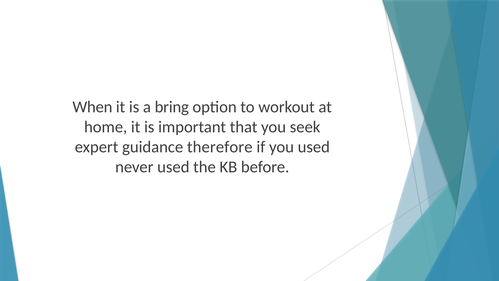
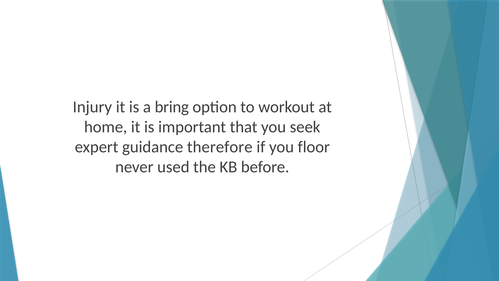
When: When -> Injury (92, 107)
you used: used -> floor (314, 147)
